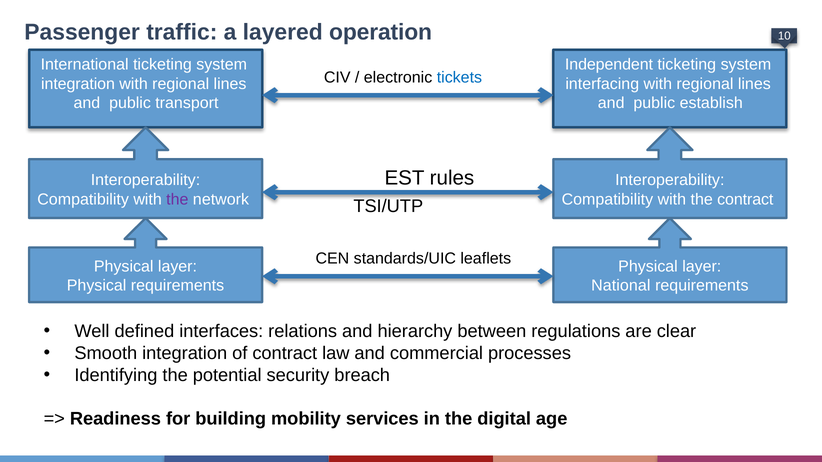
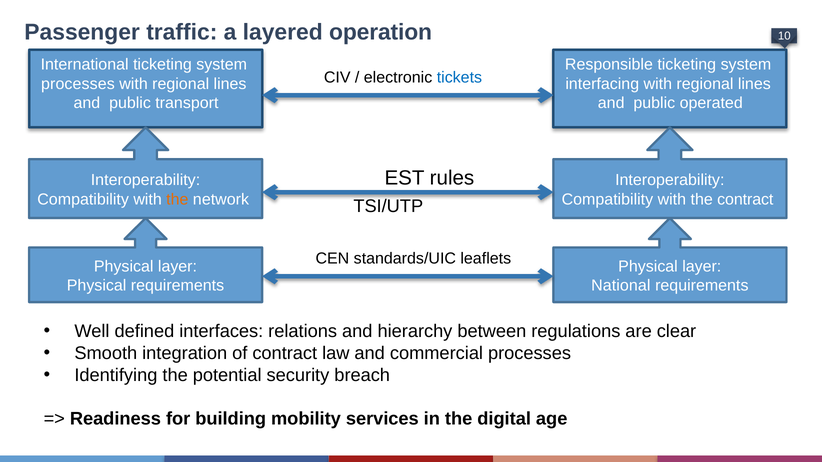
Independent: Independent -> Responsible (609, 65)
integration: integration -> processes (78, 84)
establish: establish -> operated (711, 103)
the colour: purple -> orange (177, 199)
